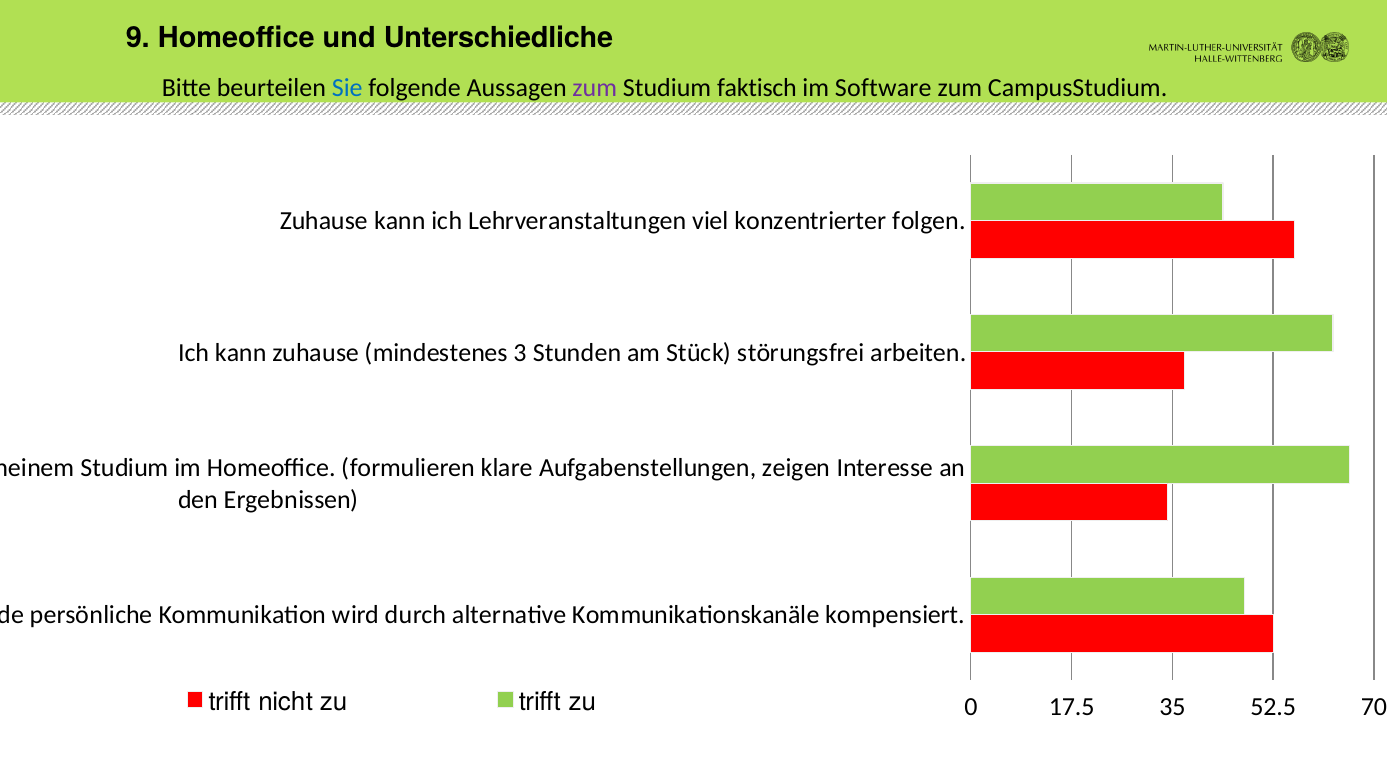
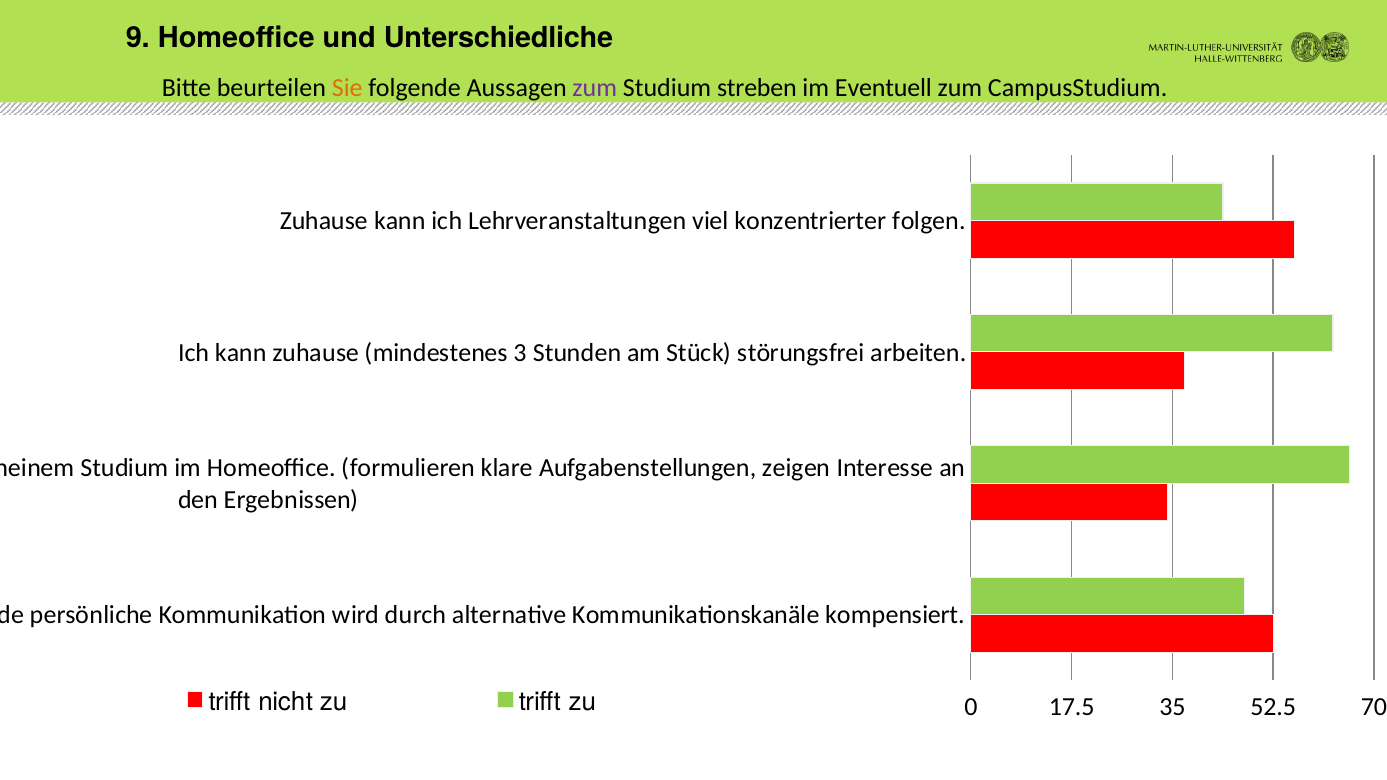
Sie colour: blue -> orange (347, 88)
faktisch: faktisch -> streben (757, 88)
Software: Software -> Eventuell (883, 88)
